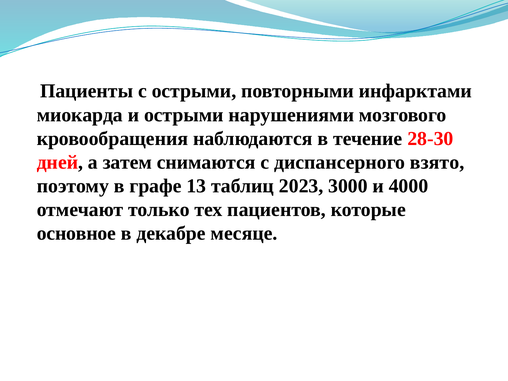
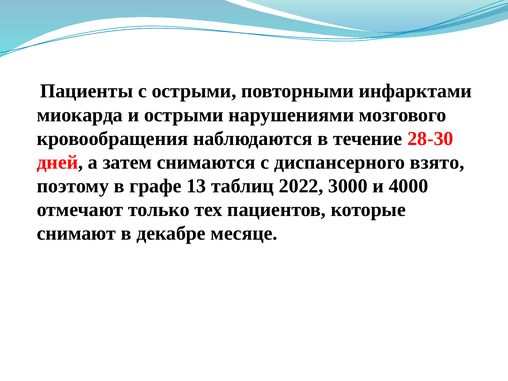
2023: 2023 -> 2022 (301, 186)
основное: основное -> снимают (76, 233)
